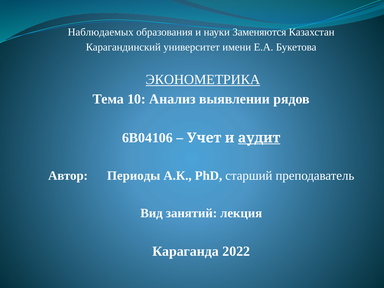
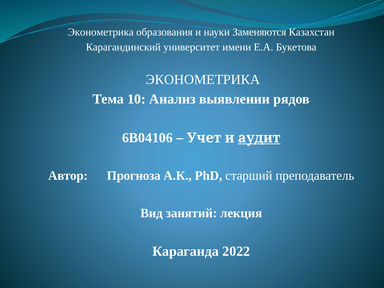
Наблюдаемых: Наблюдаемых -> Эконометрика (101, 32)
ЭКОНОМЕТРИКА underline: present -> none (203, 80)
Периоды: Периоды -> Прогноза (134, 176)
